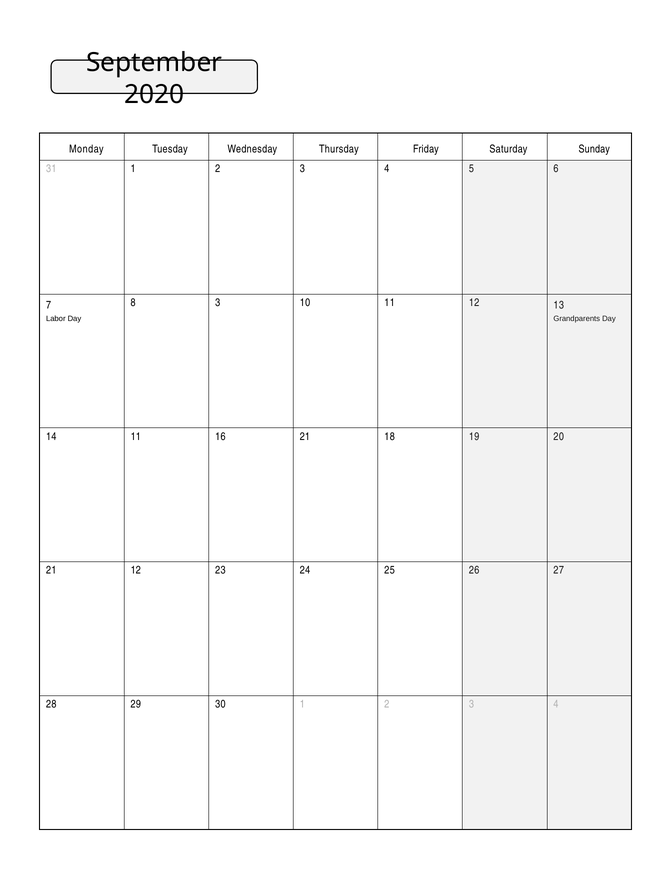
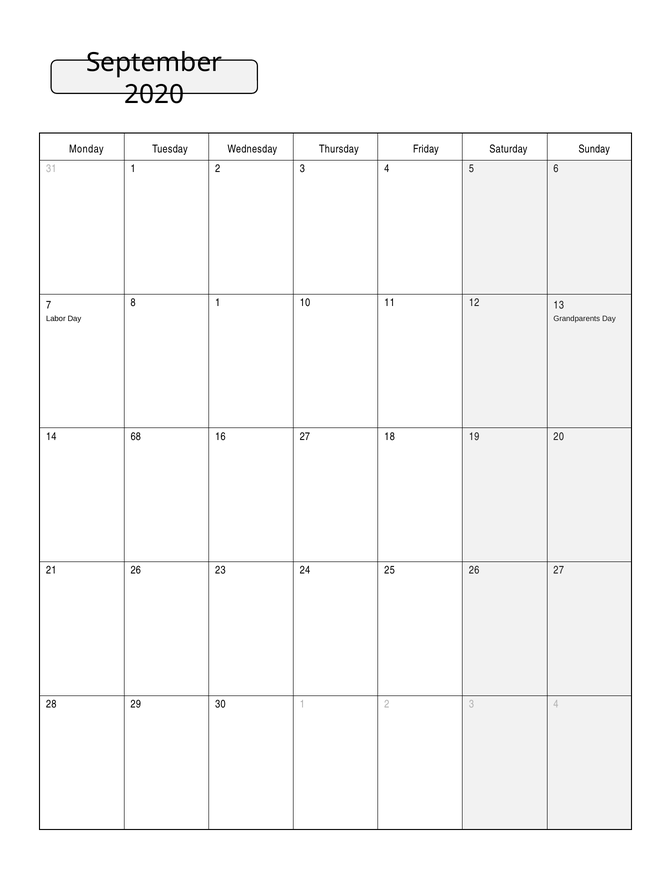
8 3: 3 -> 1 (218, 302)
14 11: 11 -> 68 (136, 436)
16 21: 21 -> 27 (305, 436)
21 12: 12 -> 26 (136, 570)
